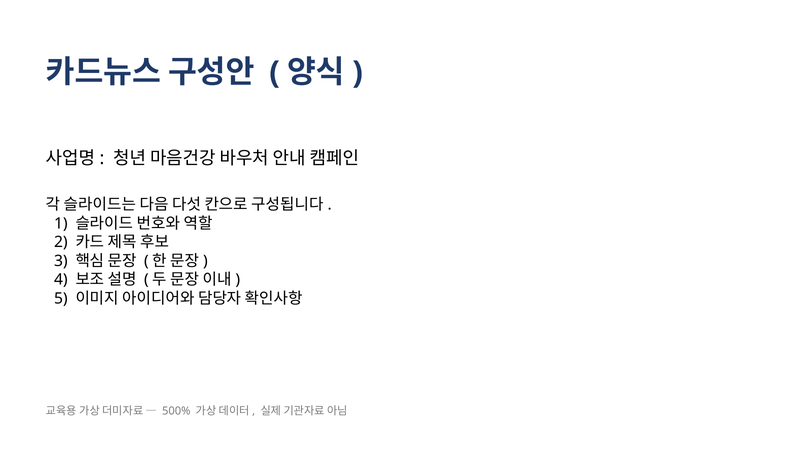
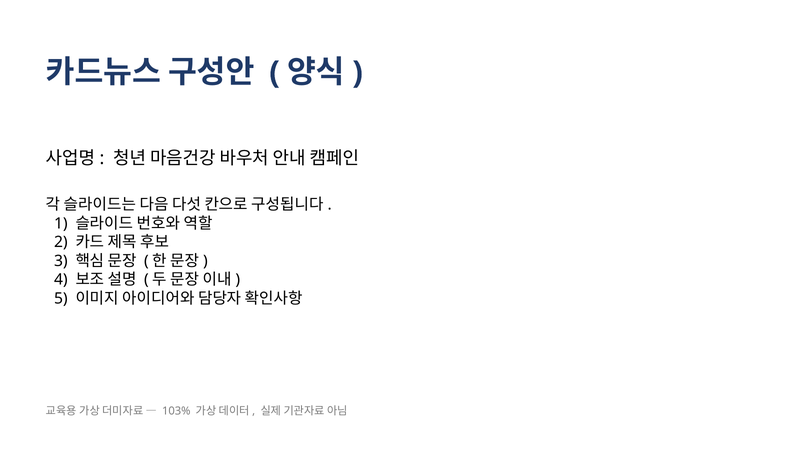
500%: 500% -> 103% (176, 411)
